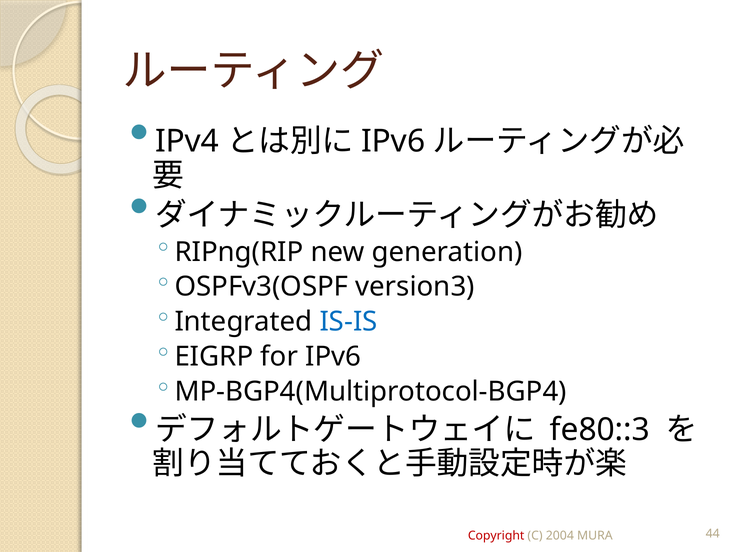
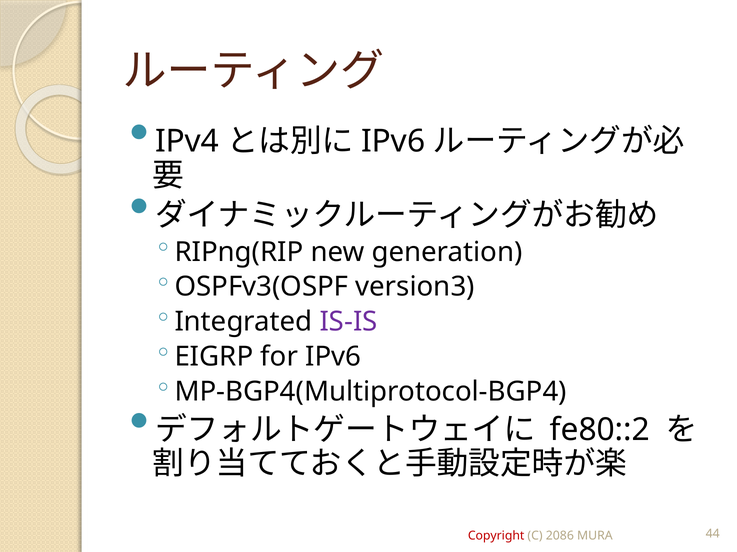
IS-IS colour: blue -> purple (349, 322)
fe80::3: fe80::3 -> fe80::2 (600, 430)
2004: 2004 -> 2086 (560, 536)
